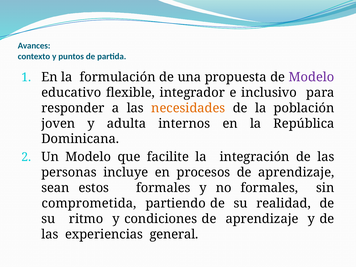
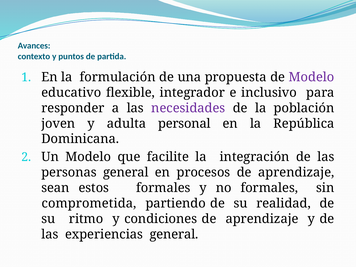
necesidades colour: orange -> purple (188, 108)
internos: internos -> personal (184, 124)
personas incluye: incluye -> general (126, 172)
